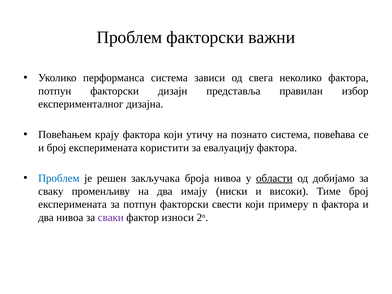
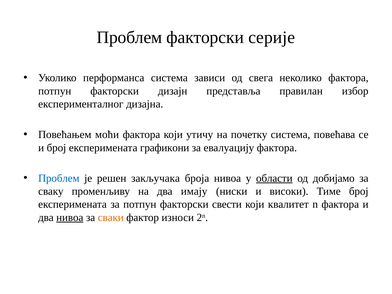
важни: важни -> серије (272, 37)
крају: крају -> моћи (107, 135)
познато: познато -> почетку (249, 135)
користити: користити -> графикони (165, 148)
примеру: примеру -> квалитет (288, 204)
нивоа underline: none -> present (70, 217)
сваки colour: purple -> orange (111, 217)
